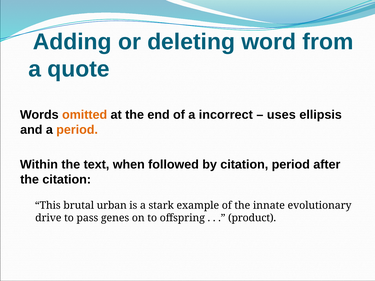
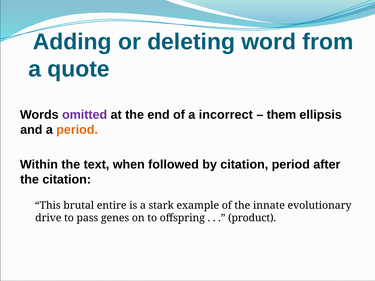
omitted colour: orange -> purple (85, 115)
uses: uses -> them (281, 115)
urban: urban -> entire (112, 206)
